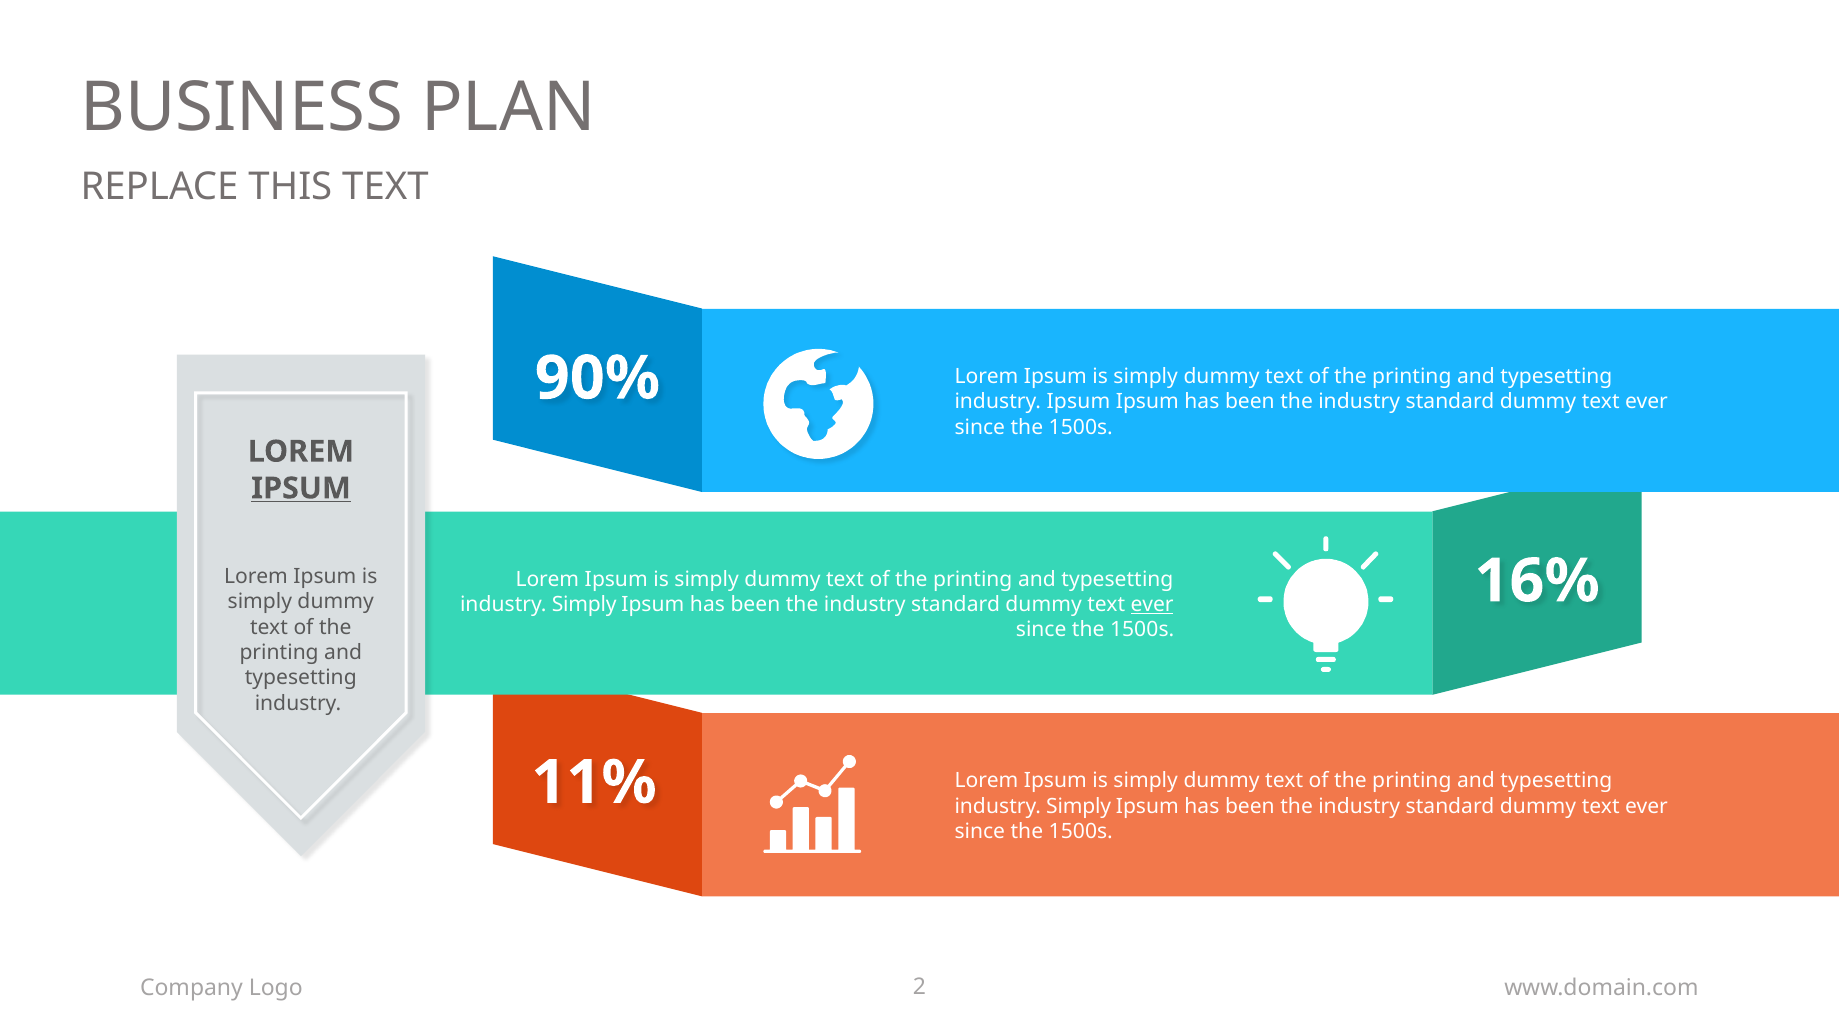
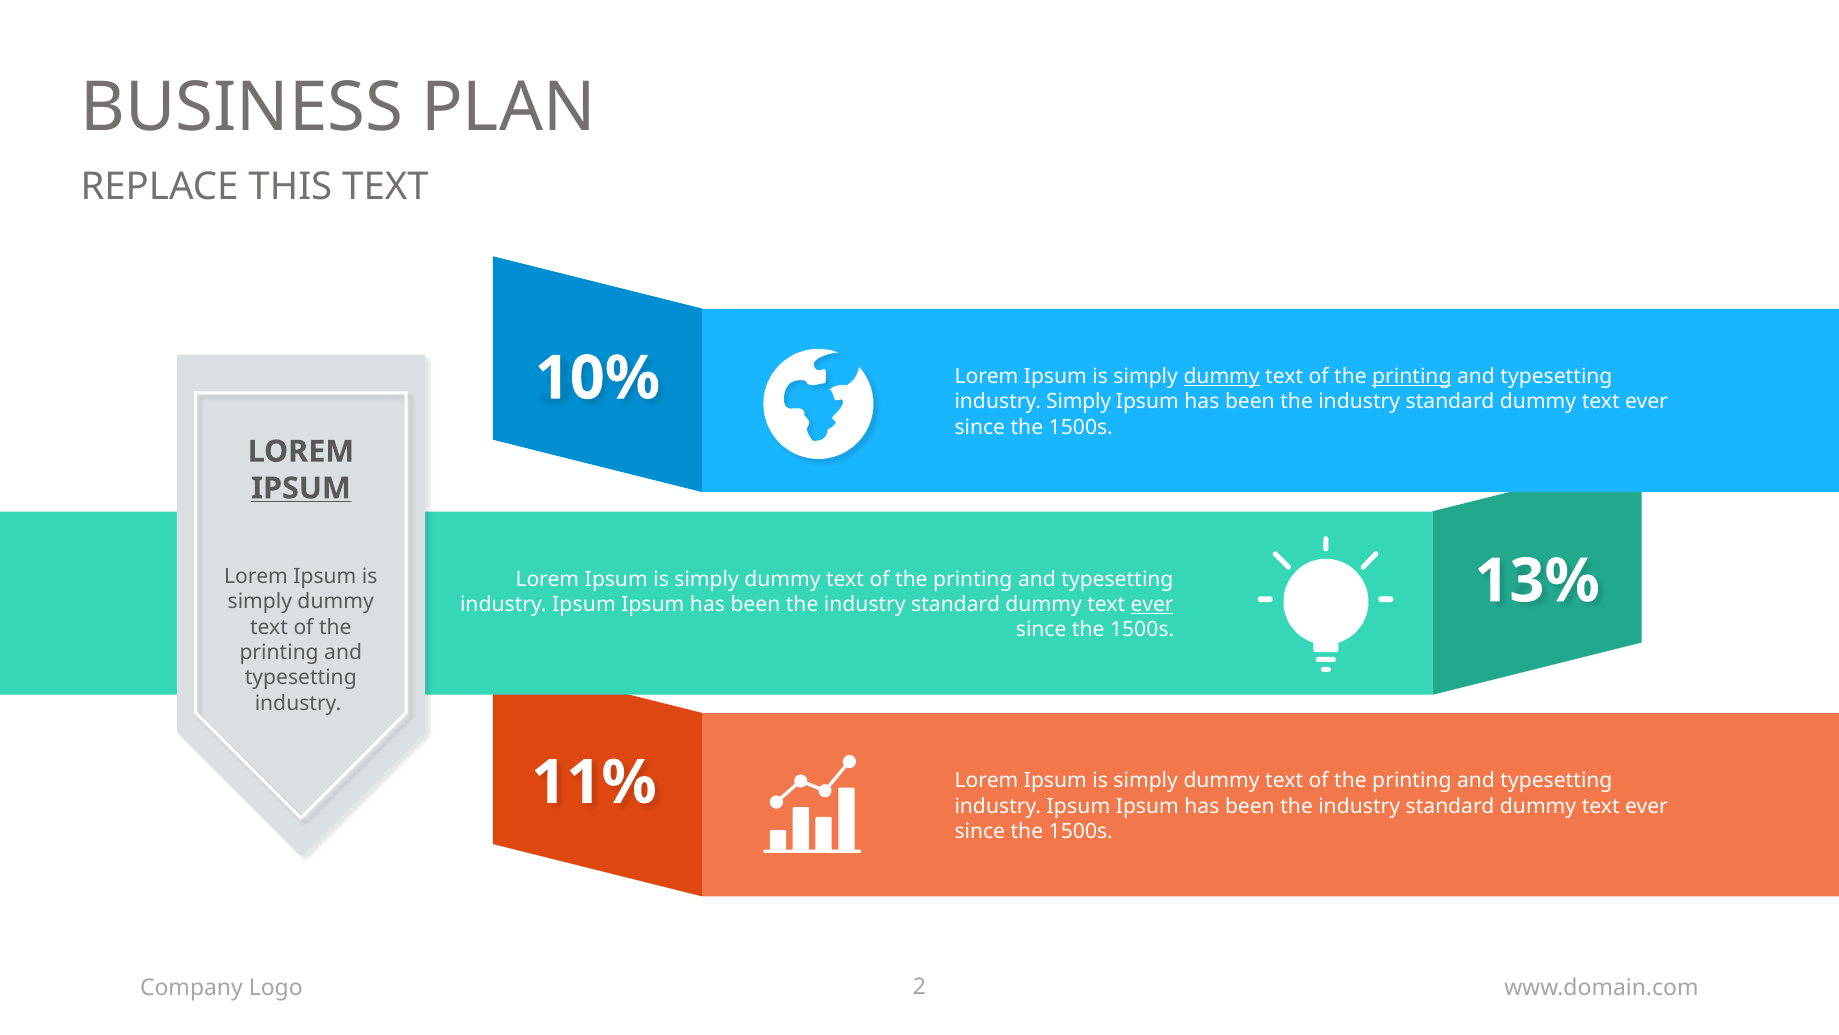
90%: 90% -> 10% (597, 378)
dummy underline: none -> present (1222, 376)
printing underline: none -> present (1412, 376)
industry Ipsum: Ipsum -> Simply (1079, 402)
16%: 16% -> 13% (1537, 581)
Simply: Simply -> Ipsum (584, 604)
Simply: Simply -> Ipsum (1078, 806)
